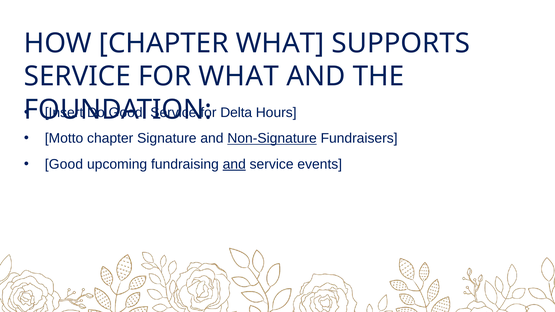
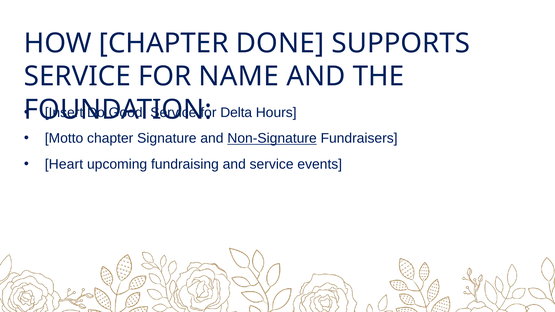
CHAPTER WHAT: WHAT -> DONE (280, 43)
FOR WHAT: WHAT -> NAME (239, 77)
Good: Good -> Heart (64, 164)
and underline: present -> none (234, 164)
